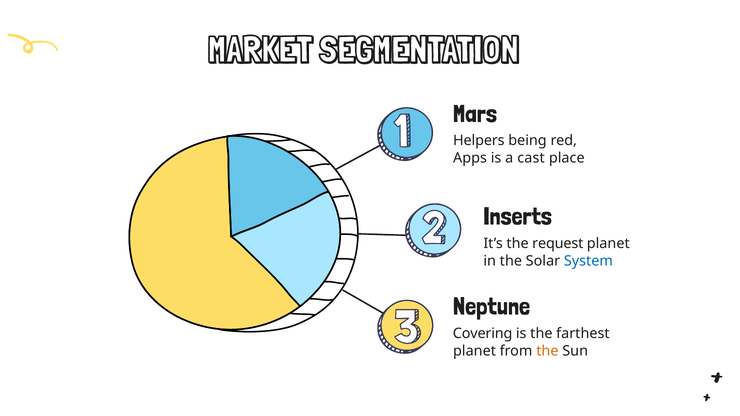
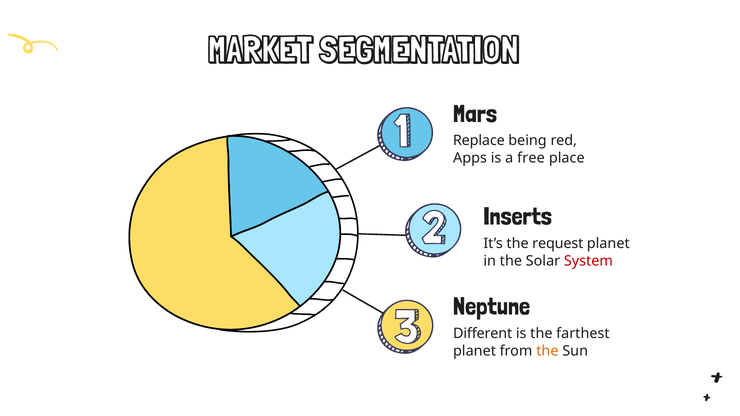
Helpers: Helpers -> Replace (479, 141)
cast: cast -> free (531, 158)
System colour: blue -> red (588, 261)
Covering: Covering -> Different (483, 334)
